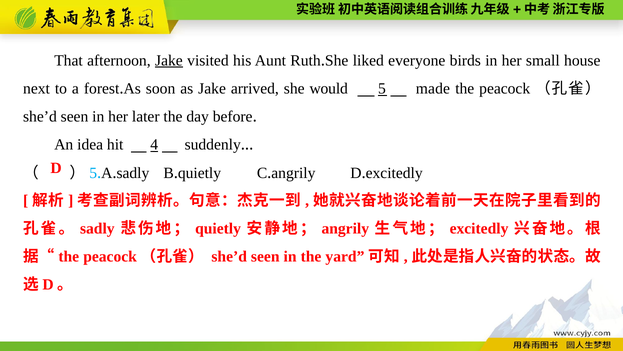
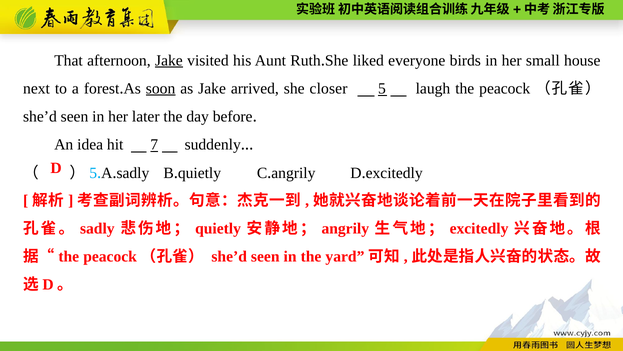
soon underline: none -> present (161, 88)
would: would -> closer (329, 88)
made: made -> laugh (433, 88)
4: 4 -> 7 (154, 144)
